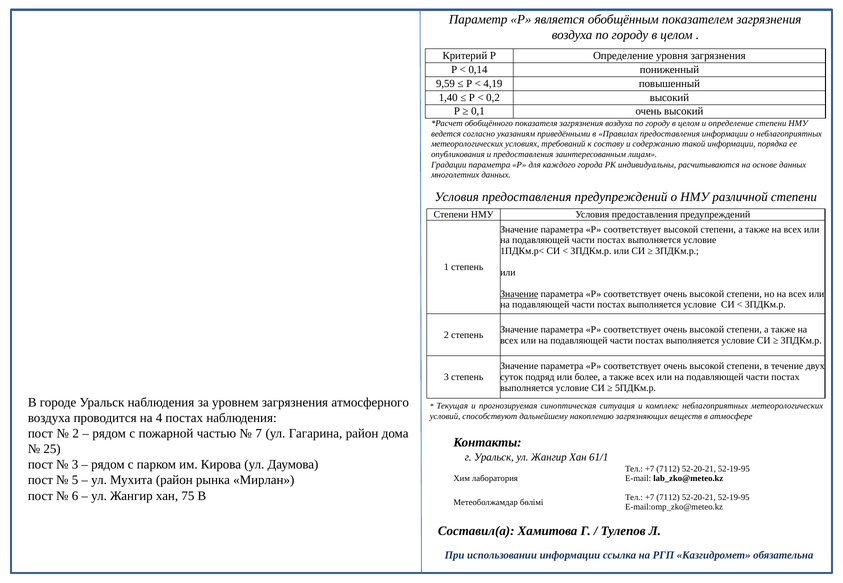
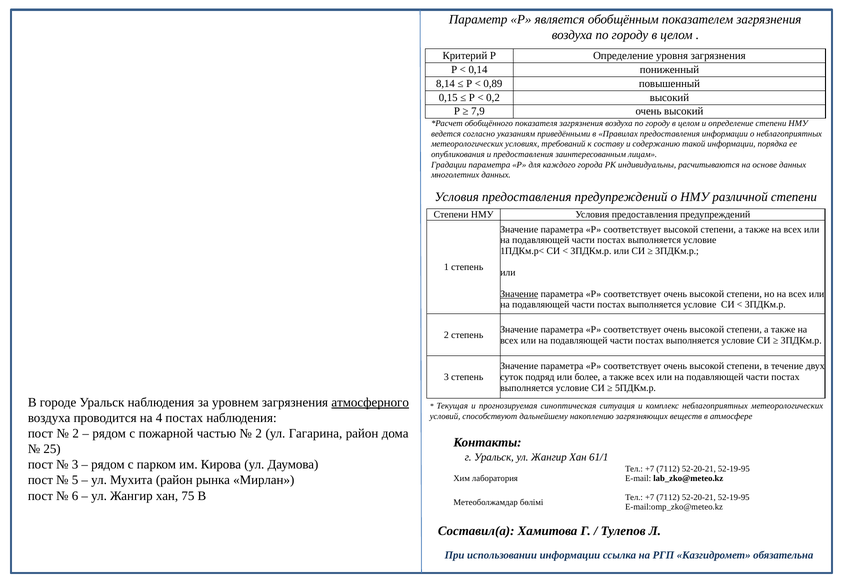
9,59: 9,59 -> 8,14 (445, 84)
4,19: 4,19 -> 0,89 (493, 84)
1,40: 1,40 -> 0,15 (448, 98)
0,1: 0,1 -> 7,9 (478, 111)
атмосферного underline: none -> present (370, 403)
7: 7 -> 2 (259, 434)
